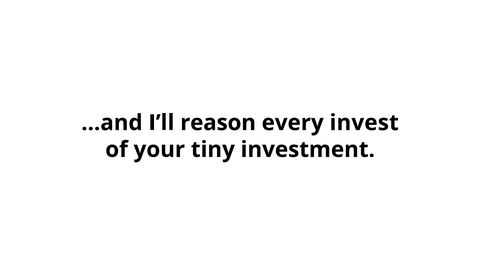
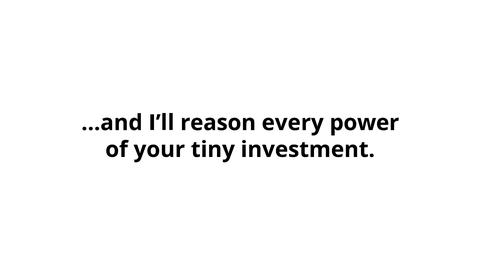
invest: invest -> power (364, 123)
